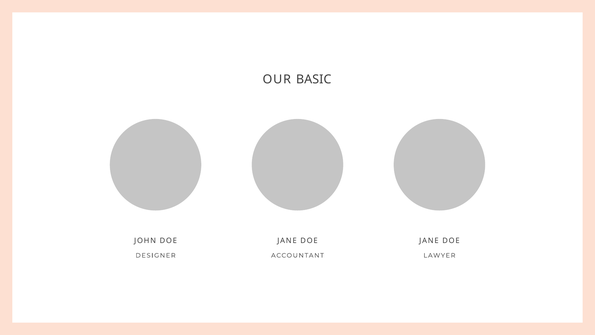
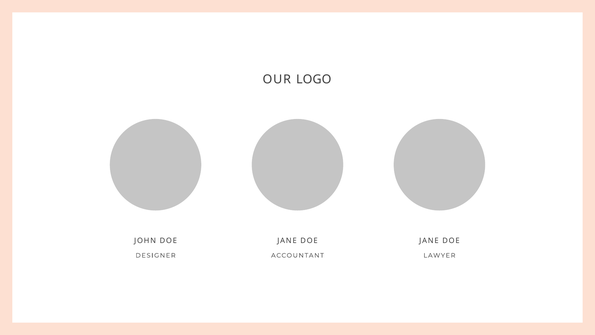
BASIC: BASIC -> LOGO (314, 79)
